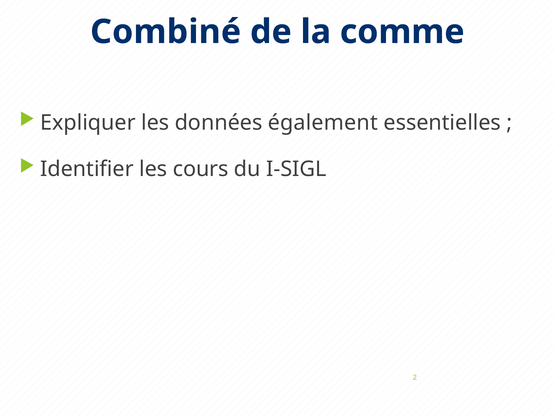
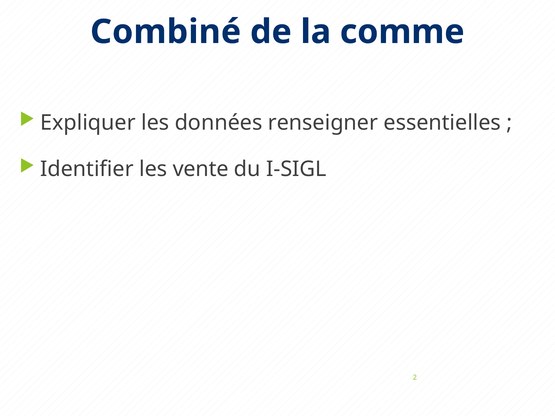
également: également -> renseigner (323, 123)
cours: cours -> vente (201, 169)
